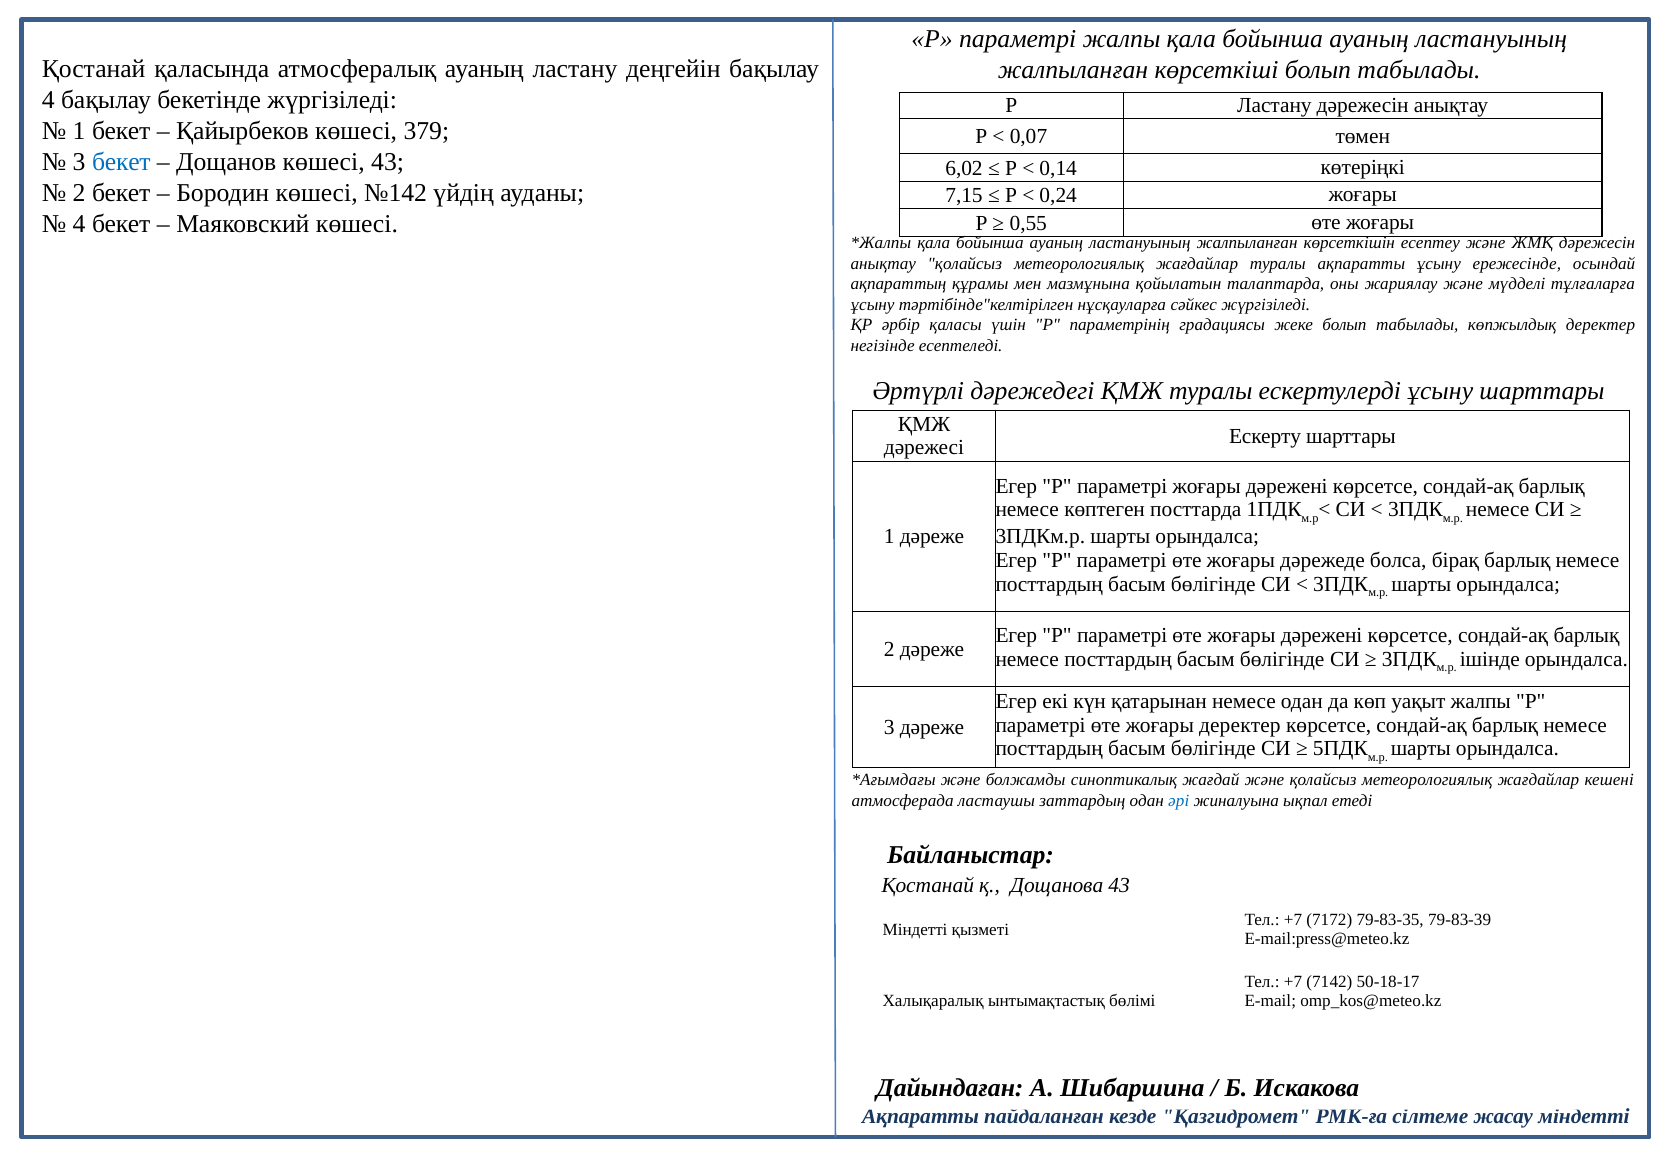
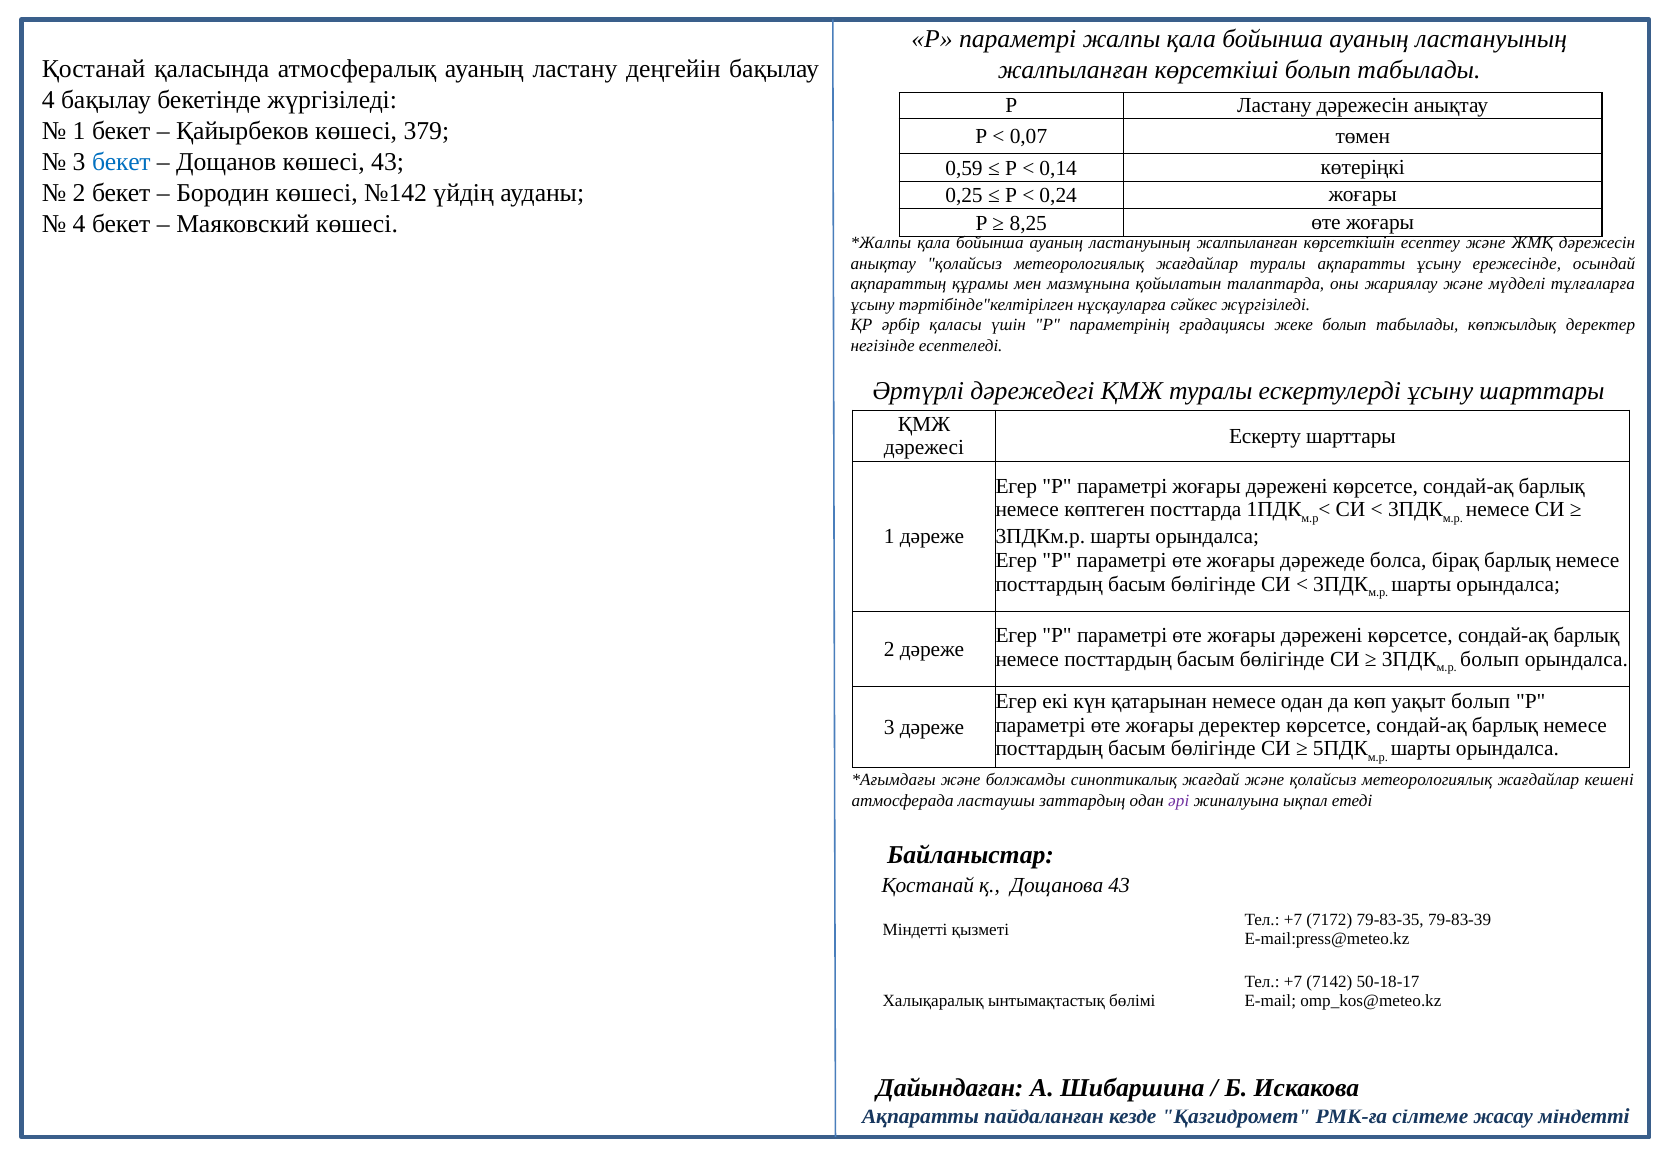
6,02: 6,02 -> 0,59 (964, 168)
7,15: 7,15 -> 0,25 (964, 196)
0,55: 0,55 -> 8,25 (1028, 223)
ішінде: ішінде -> болып (1490, 659)
уақыт жалпы: жалпы -> болып (1481, 702)
әрі colour: blue -> purple (1179, 801)
